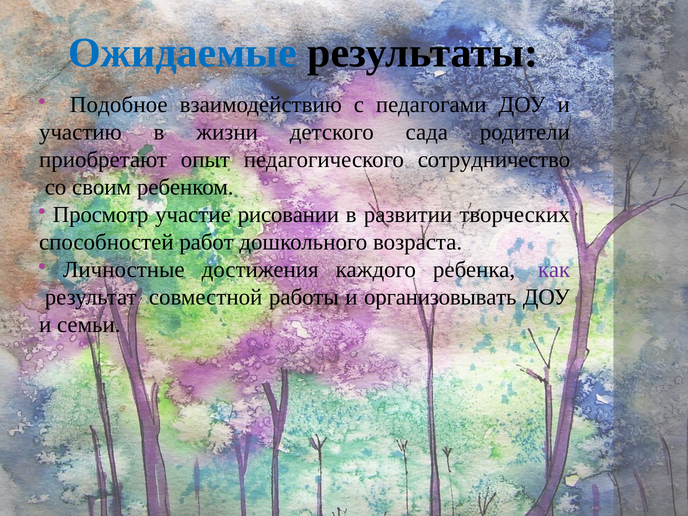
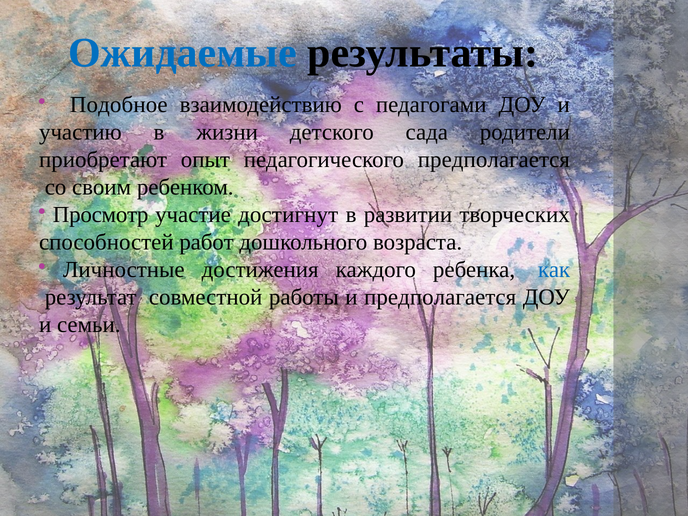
педагогического сотрудничество: сотрудничество -> предполагается (494, 160)
рисовании: рисовании -> достигнут (288, 215)
как colour: purple -> blue (554, 270)
и организовывать: организовывать -> предполагается (440, 297)
